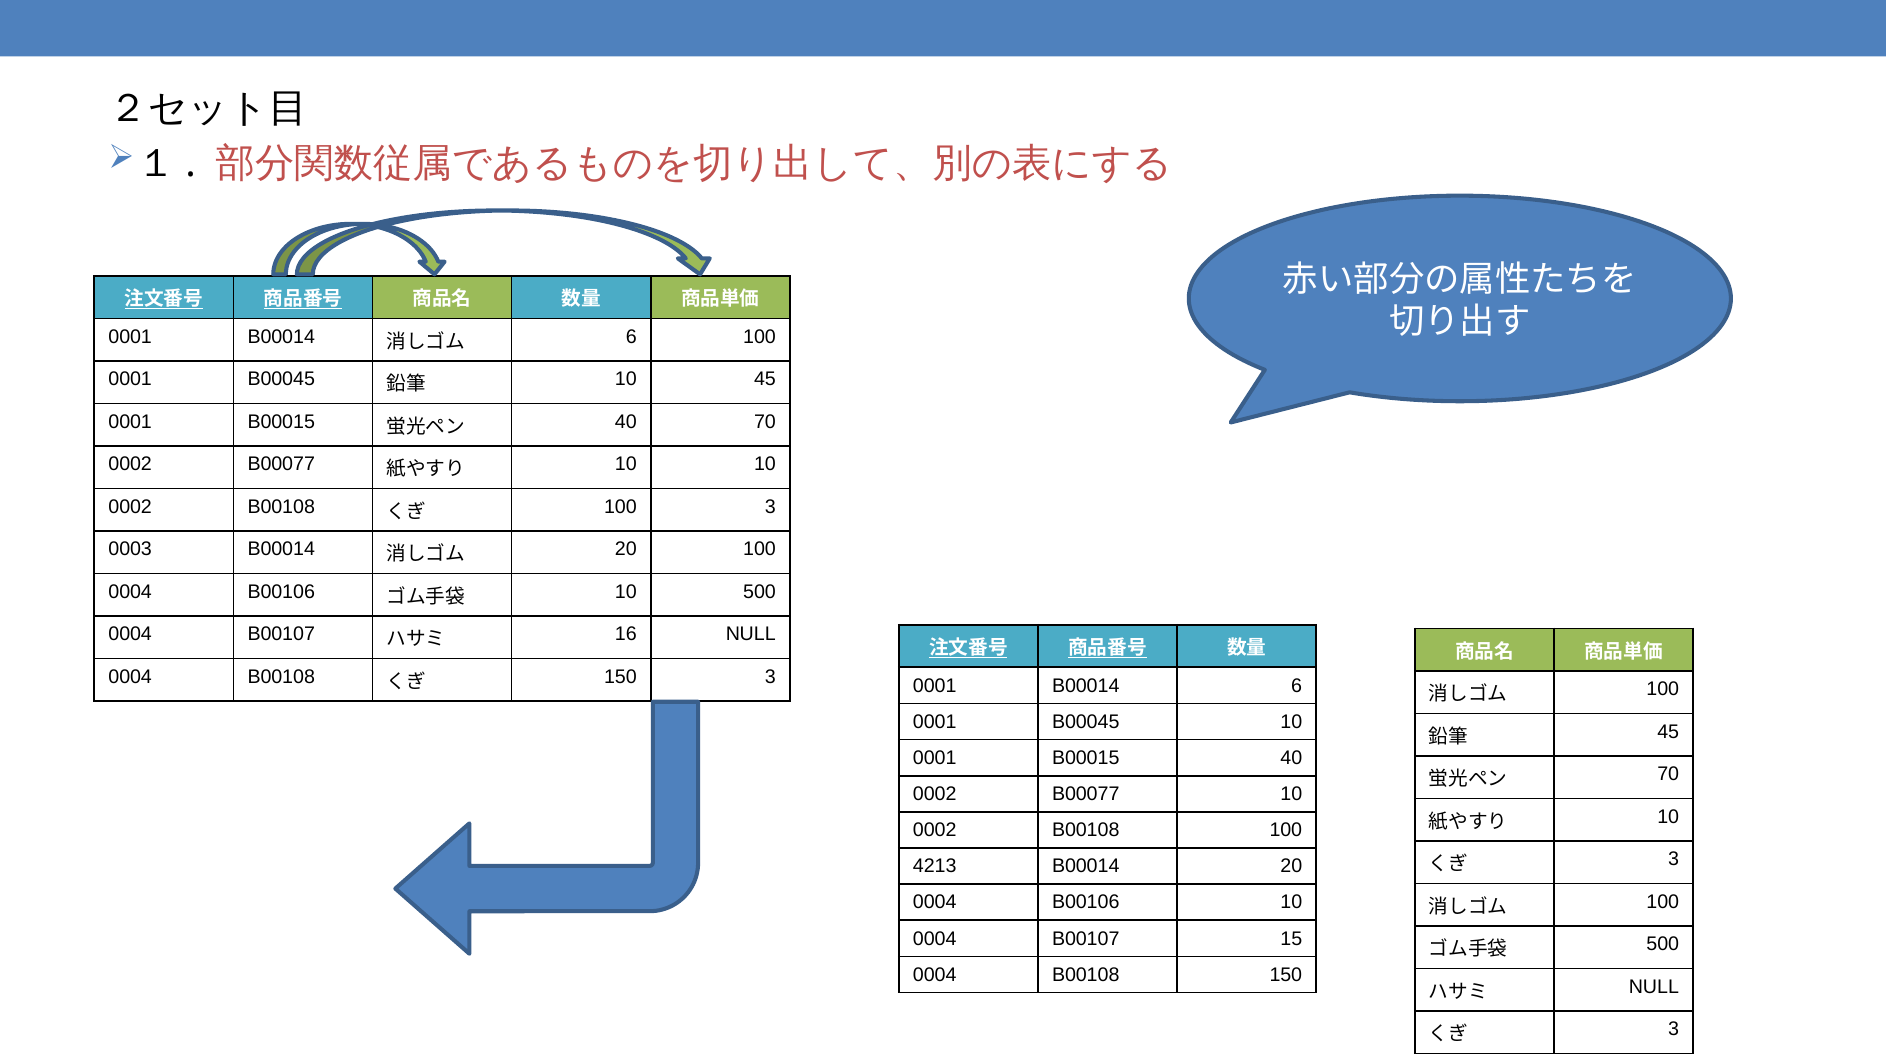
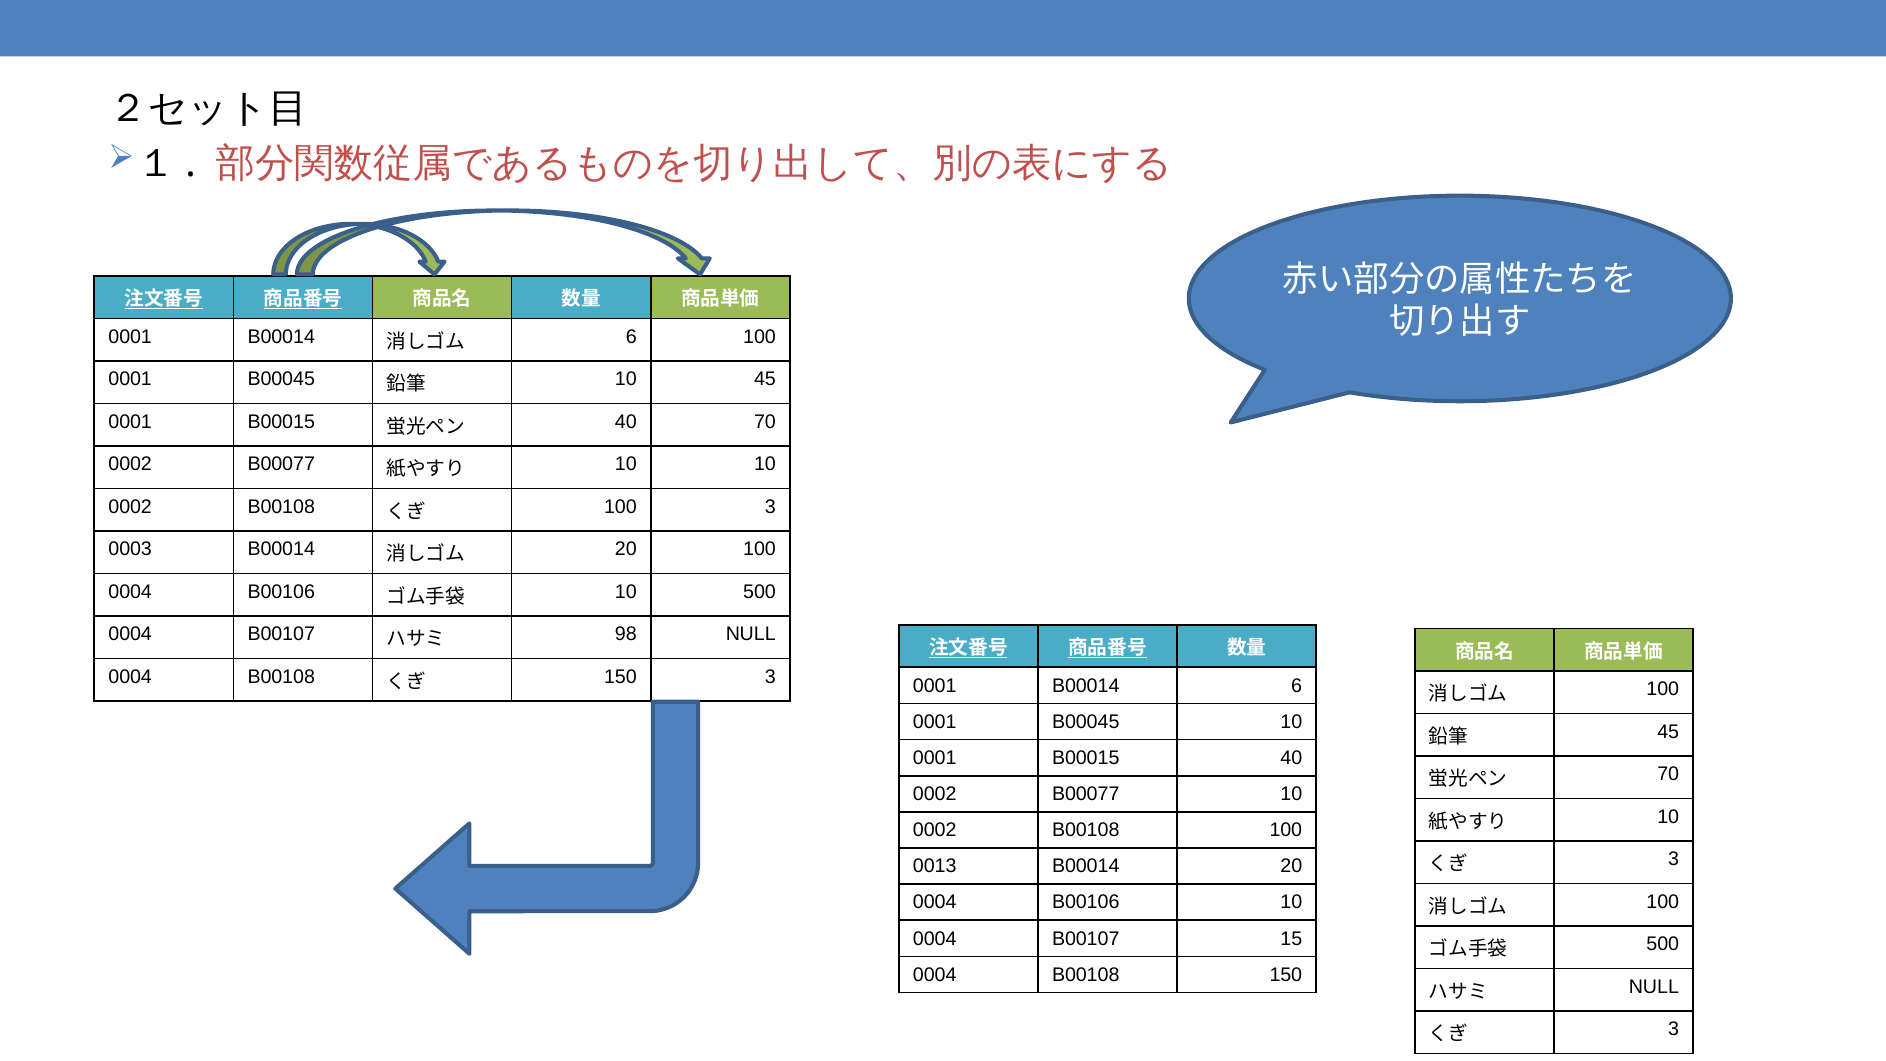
16: 16 -> 98 (626, 634)
4213: 4213 -> 0013 (935, 866)
